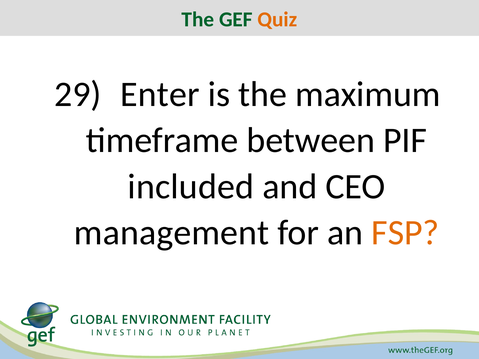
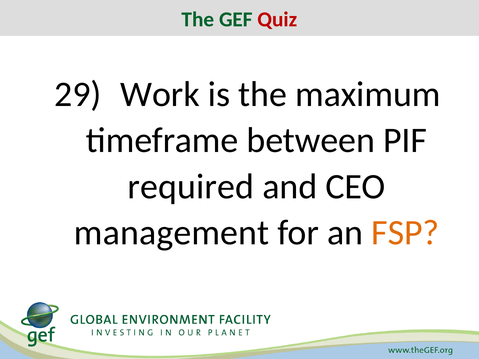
Quiz colour: orange -> red (277, 19)
Enter: Enter -> Work (160, 94)
included: included -> required (191, 187)
